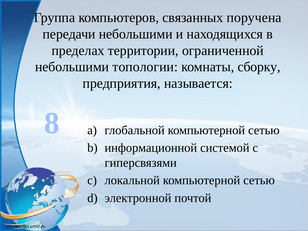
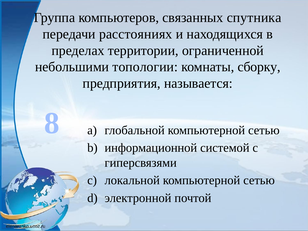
поручена: поручена -> спутника (254, 18)
передачи небольшими: небольшими -> расстояниях (136, 34)
